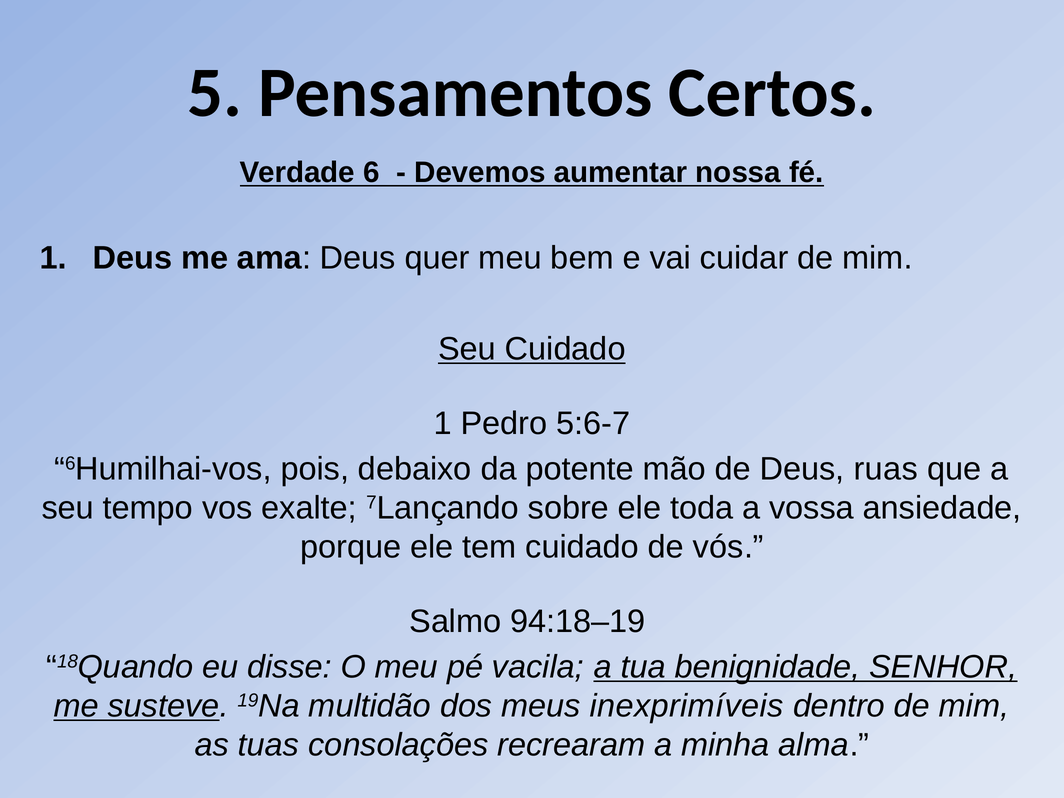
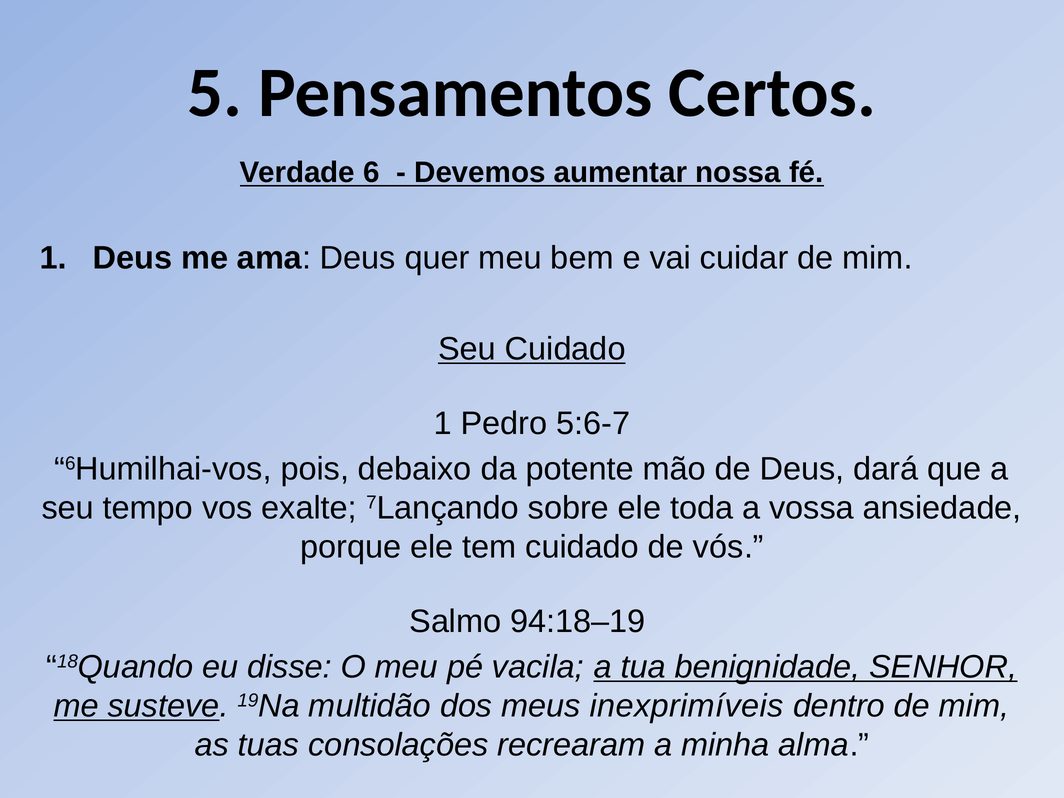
ruas: ruas -> dará (886, 469)
